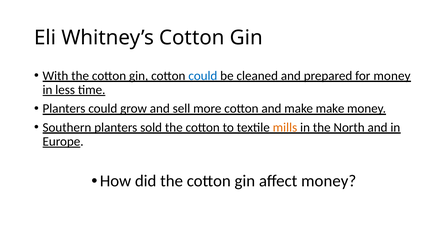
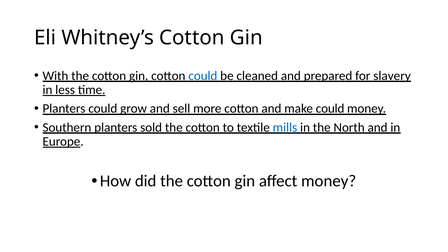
for money: money -> slavery (392, 76)
make make: make -> could (330, 109)
mills colour: orange -> blue (285, 127)
